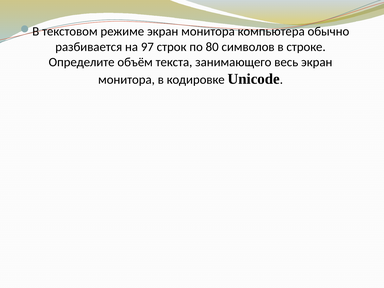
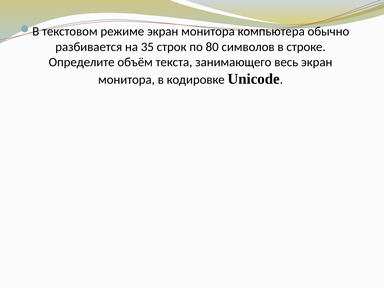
97: 97 -> 35 (147, 47)
